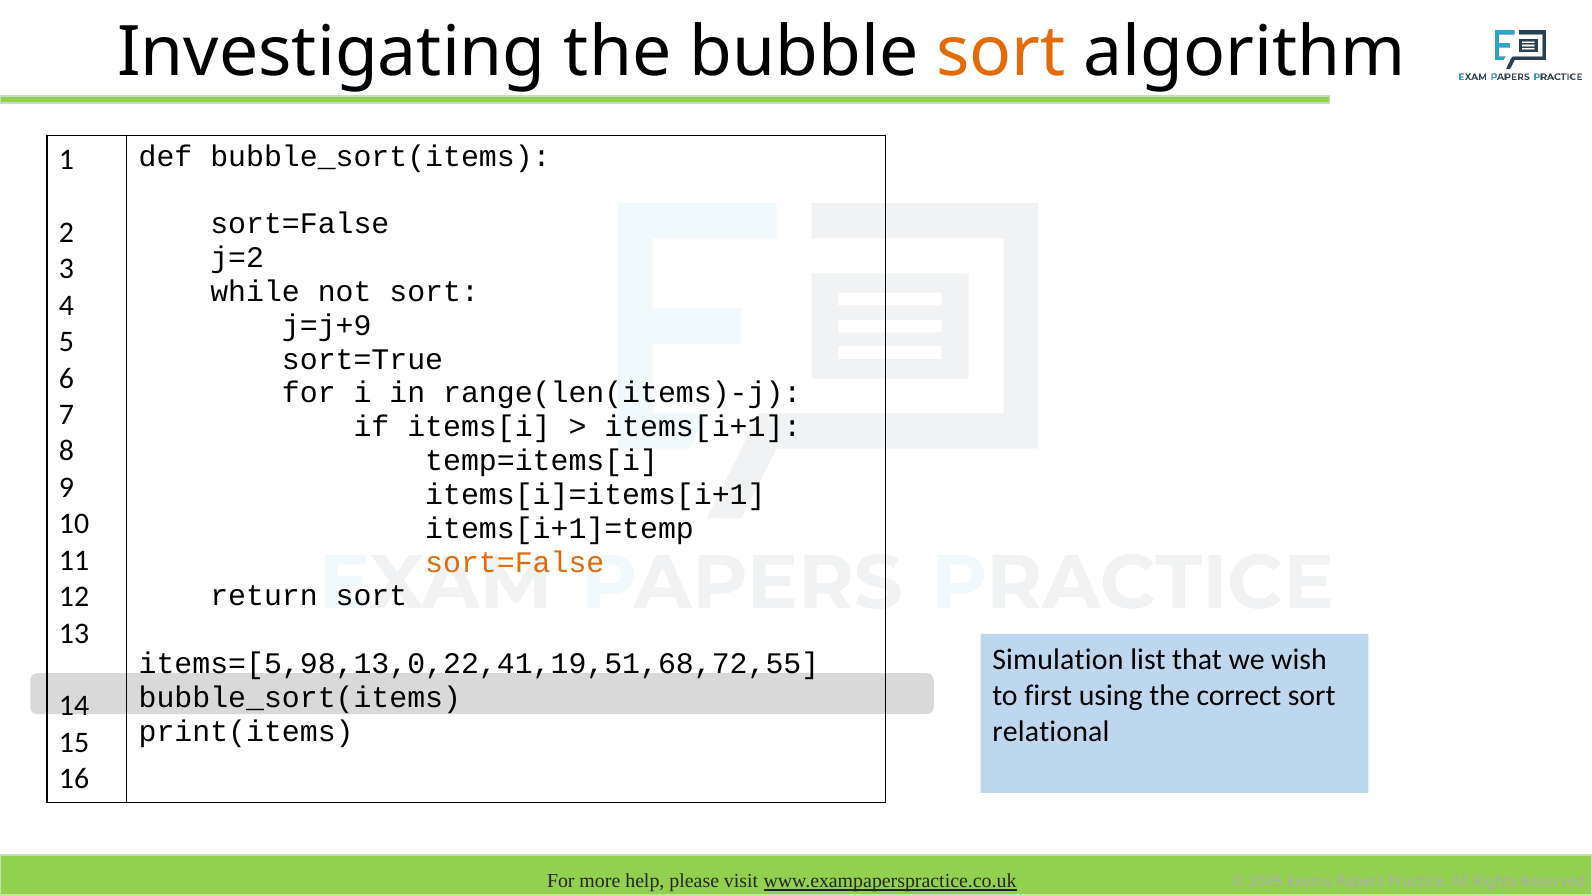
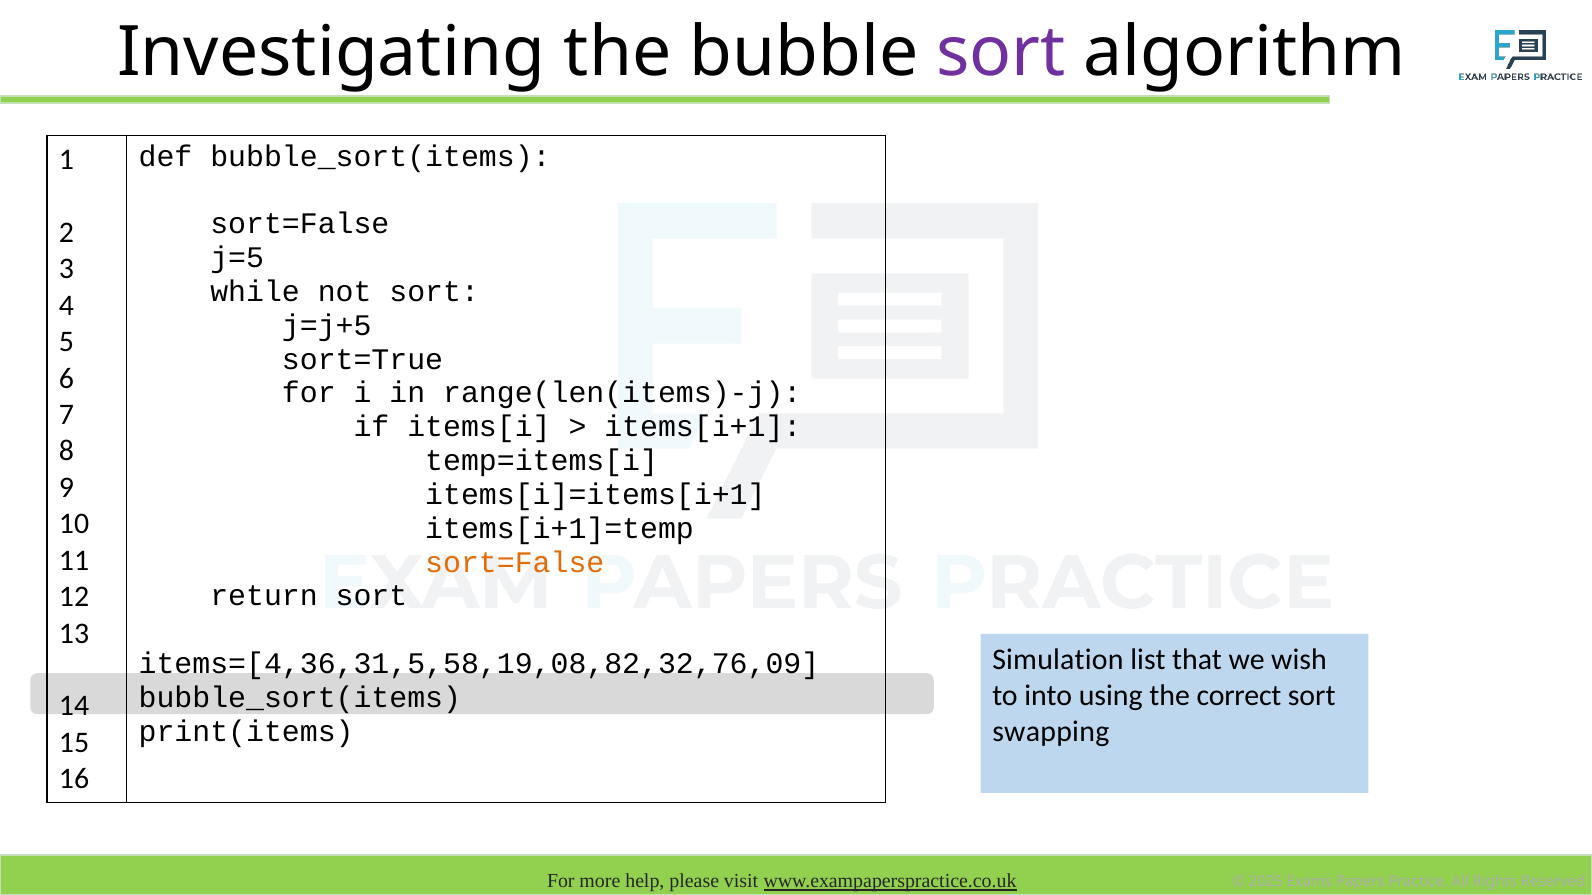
sort colour: orange -> purple (1001, 52)
j=2: j=2 -> j=5 (237, 258)
j=j+9: j=j+9 -> j=j+5 (327, 326)
items=[5,98,13,0,22,41,19,51,68,72,55: items=[5,98,13,0,22,41,19,51,68,72,55 -> items=[4,36,31,5,58,19,08,82,32,76,09 (479, 664)
first: first -> into (1048, 696)
relational: relational -> swapping (1051, 732)
